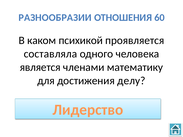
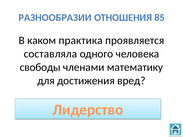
60: 60 -> 85 (159, 18)
психикой: психикой -> практика (81, 40)
является: является -> свободы (40, 67)
делу: делу -> вред (131, 81)
